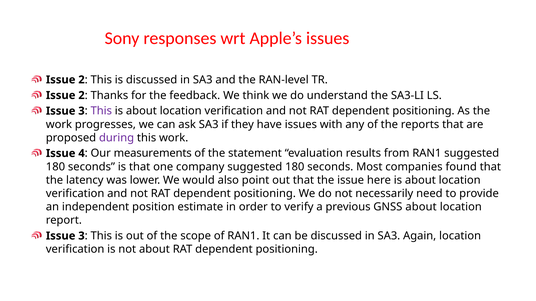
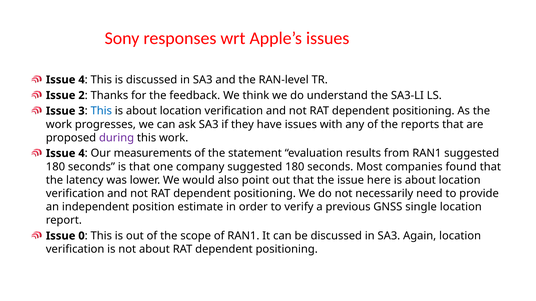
2: 2 -> 4 (82, 80)
This colour: purple -> blue (101, 111)
GNSS about: about -> single (421, 207)
3: 3 -> 0 (82, 236)
